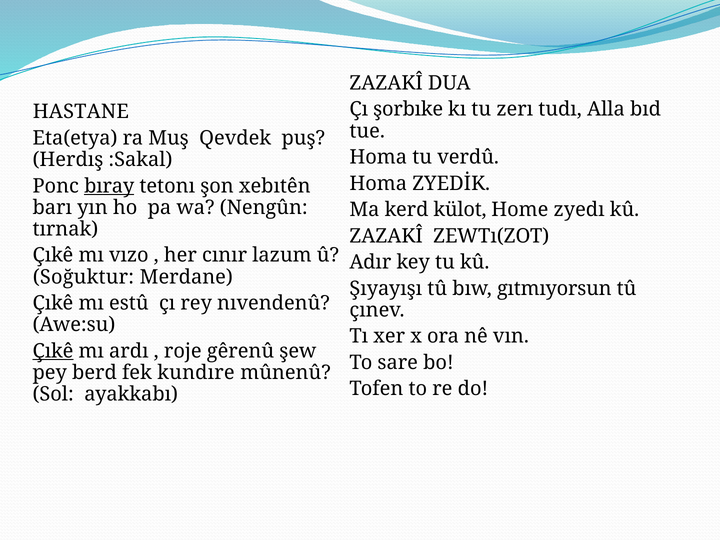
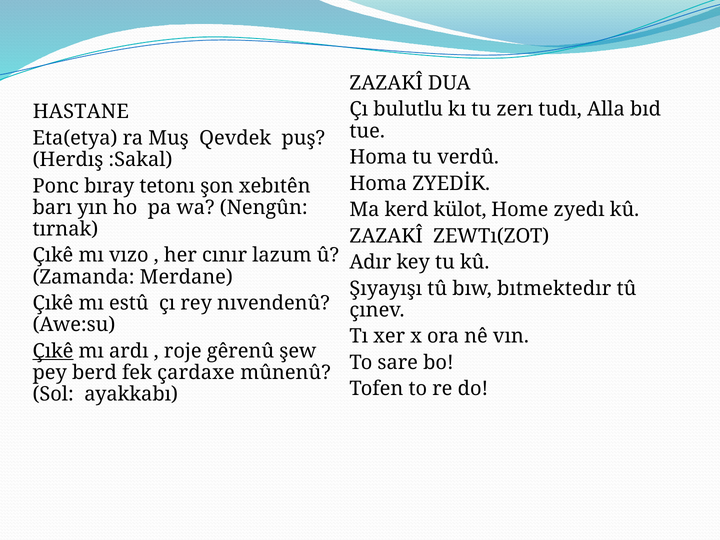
şorbıke: şorbıke -> bulutlu (408, 109)
bıray underline: present -> none (109, 186)
Soğuktur: Soğuktur -> Zamanda (84, 277)
gıtmıyorsun: gıtmıyorsun -> bıtmektedır (554, 288)
kundıre: kundıre -> çardaxe (196, 373)
